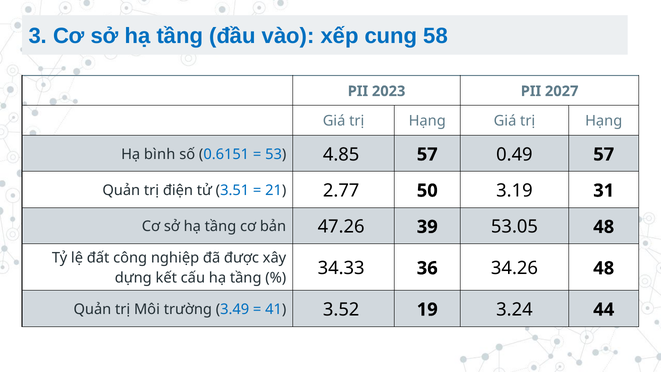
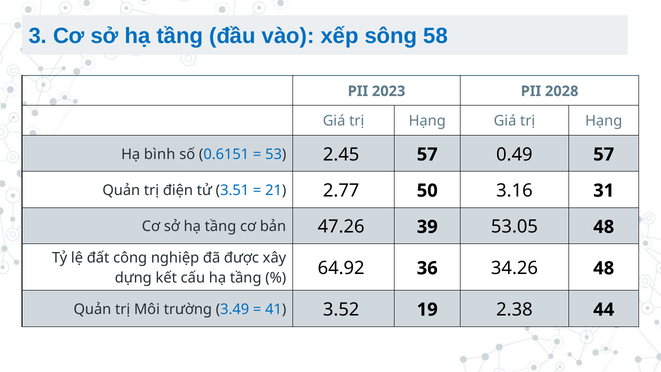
cung: cung -> sông (391, 36)
2027: 2027 -> 2028 (562, 91)
4.85: 4.85 -> 2.45 (341, 154)
3.19: 3.19 -> 3.16 (514, 191)
34.33: 34.33 -> 64.92 (341, 268)
3.24: 3.24 -> 2.38 (514, 309)
